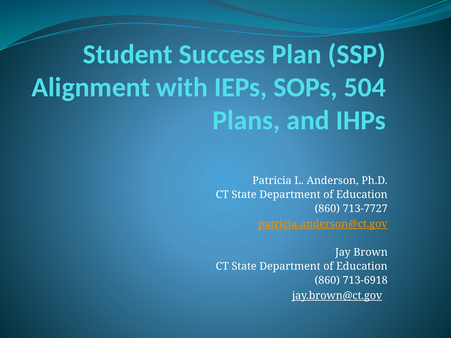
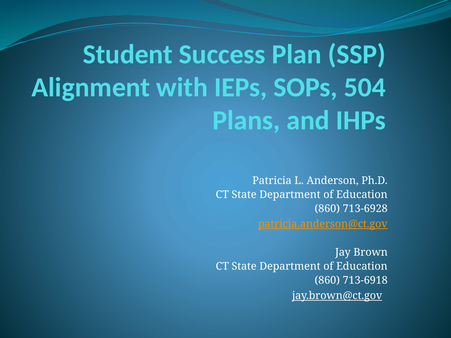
713-7727: 713-7727 -> 713-6928 (365, 209)
